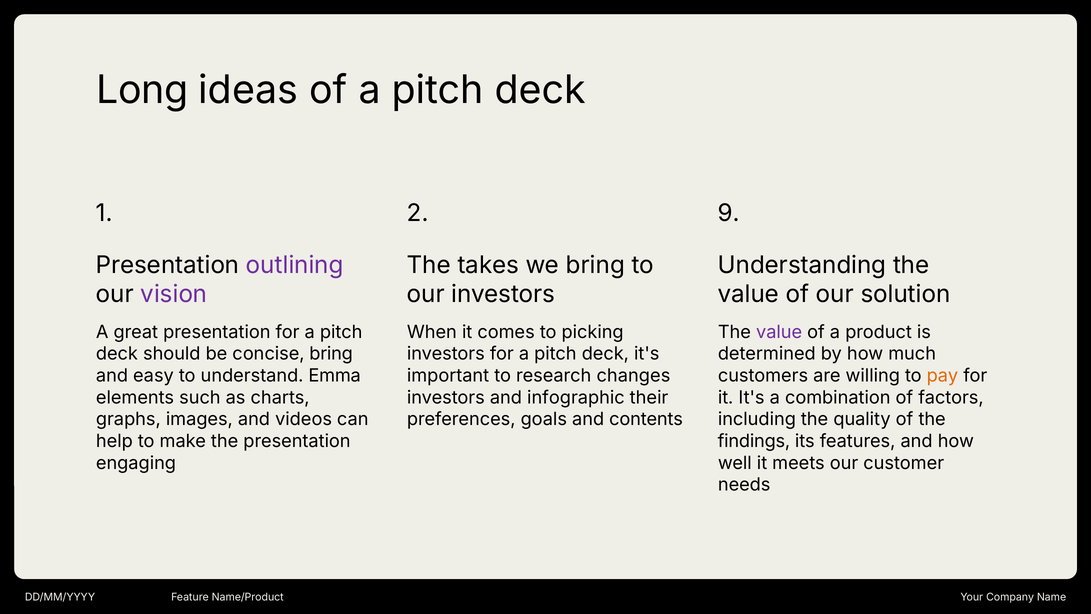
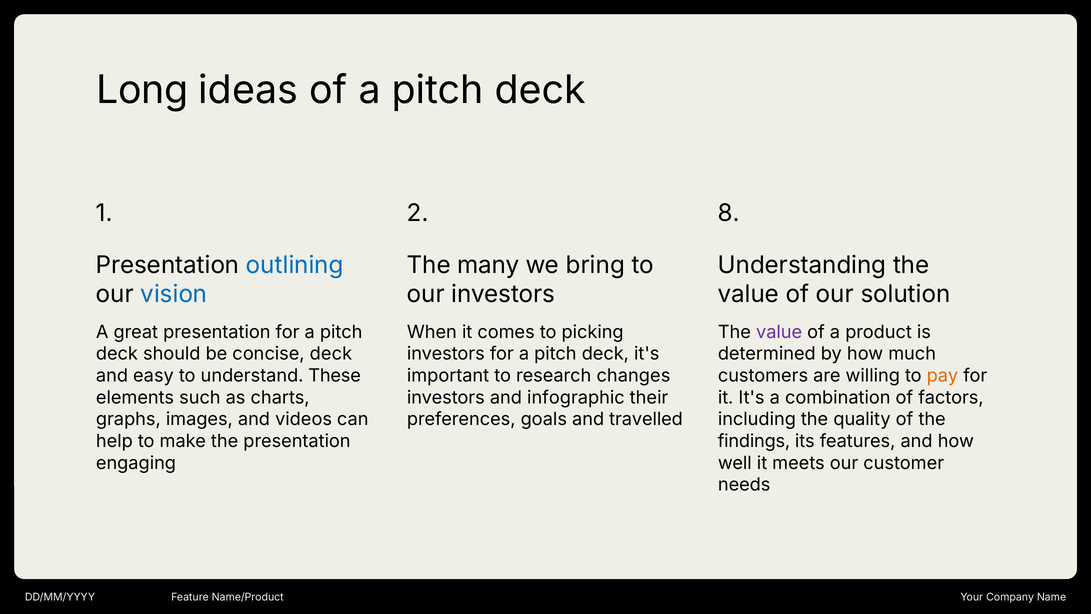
9: 9 -> 8 (729, 213)
outlining colour: purple -> blue (295, 265)
takes: takes -> many (488, 265)
vision colour: purple -> blue (174, 294)
concise bring: bring -> deck (331, 354)
Emma: Emma -> These (335, 376)
contents: contents -> travelled (646, 419)
